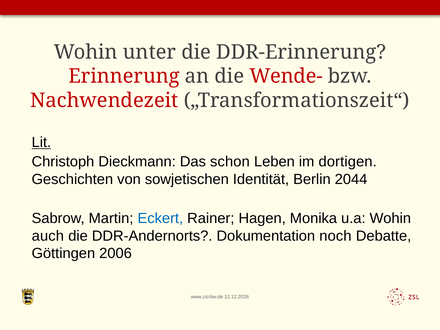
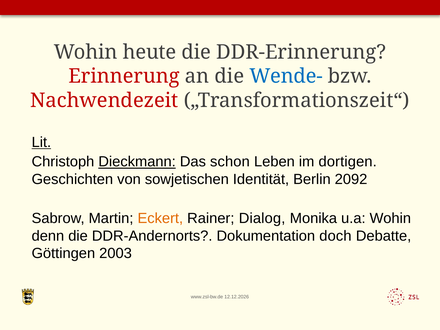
unter: unter -> heute (150, 52)
Wende- colour: red -> blue (286, 76)
Dieckmann underline: none -> present (137, 162)
2044: 2044 -> 2092 (351, 179)
Eckert colour: blue -> orange (160, 218)
Hagen: Hagen -> Dialog (262, 218)
auch: auch -> denn (48, 236)
noch: noch -> doch (335, 236)
2006: 2006 -> 2003 (116, 253)
